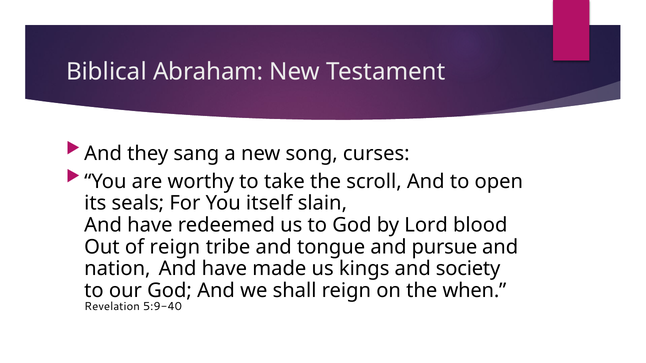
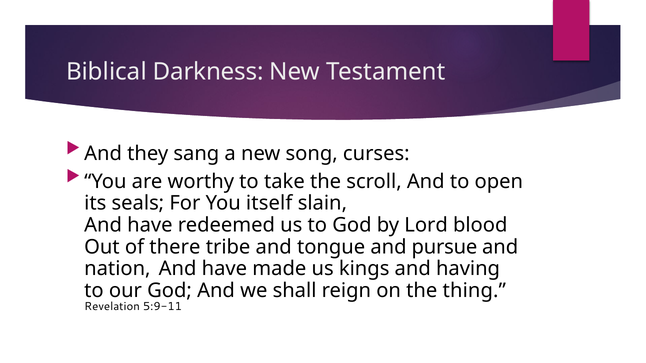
Abraham: Abraham -> Darkness (208, 72)
of reign: reign -> there (175, 247)
society: society -> having (468, 269)
when: when -> thing (474, 291)
5:9-40: 5:9-40 -> 5:9-11 (162, 307)
